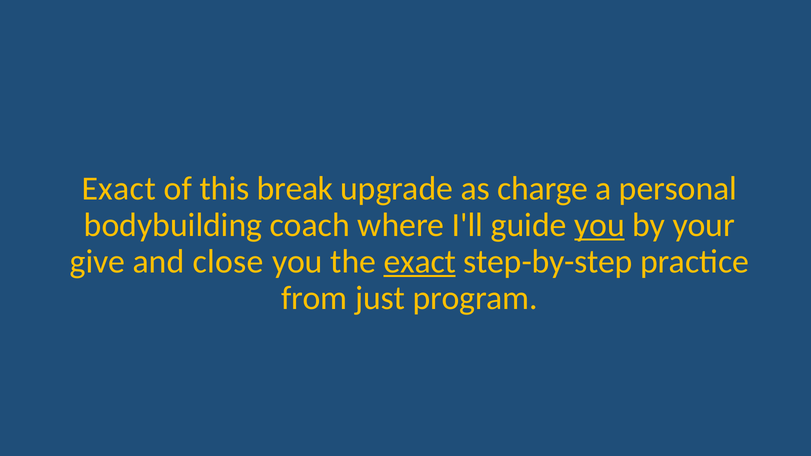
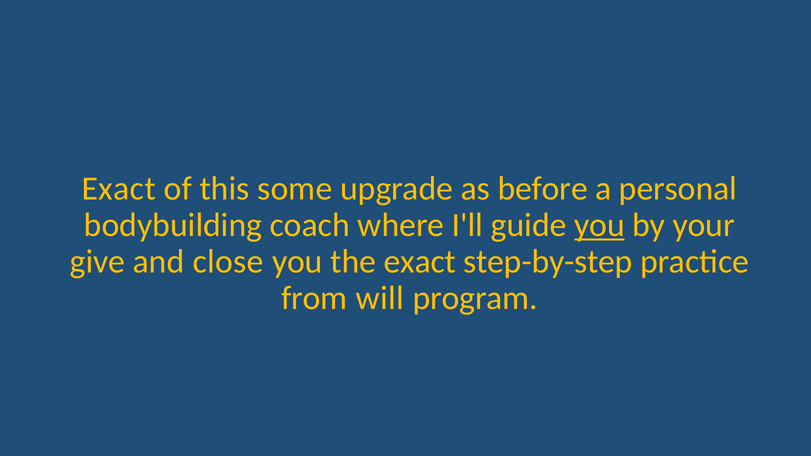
break: break -> some (295, 189)
charge: charge -> before (543, 189)
exact underline: present -> none (420, 262)
just: just -> will (380, 298)
